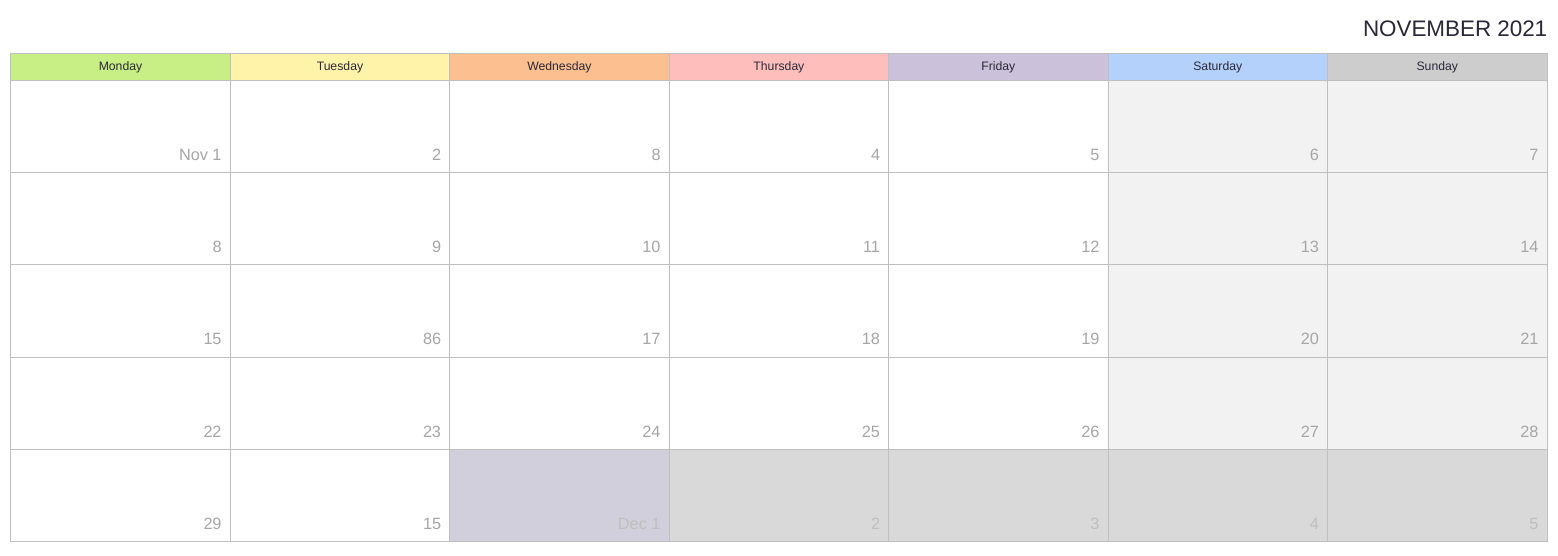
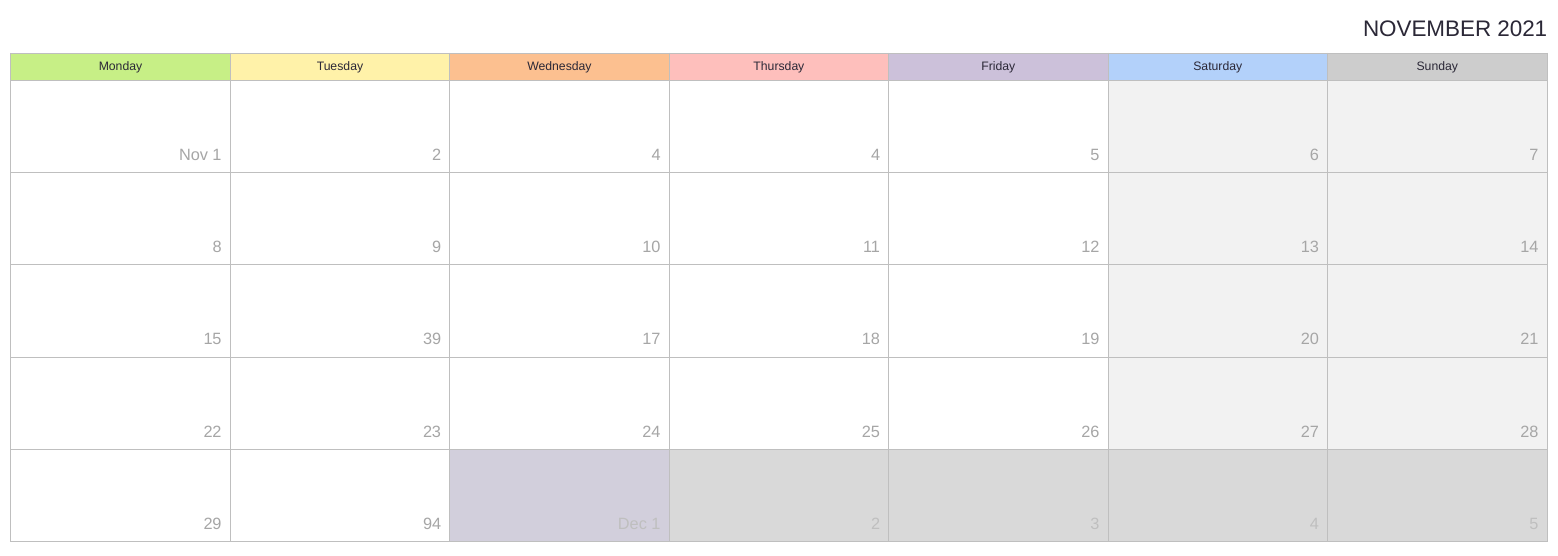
2 8: 8 -> 4 (656, 155)
86: 86 -> 39 (432, 339)
29 15: 15 -> 94 (432, 523)
